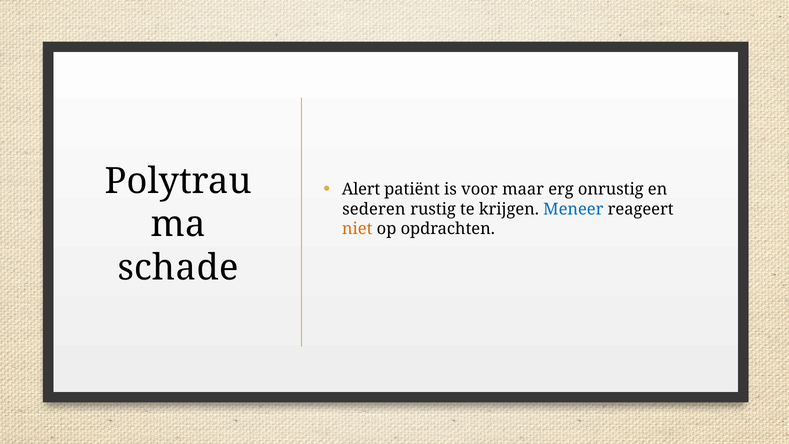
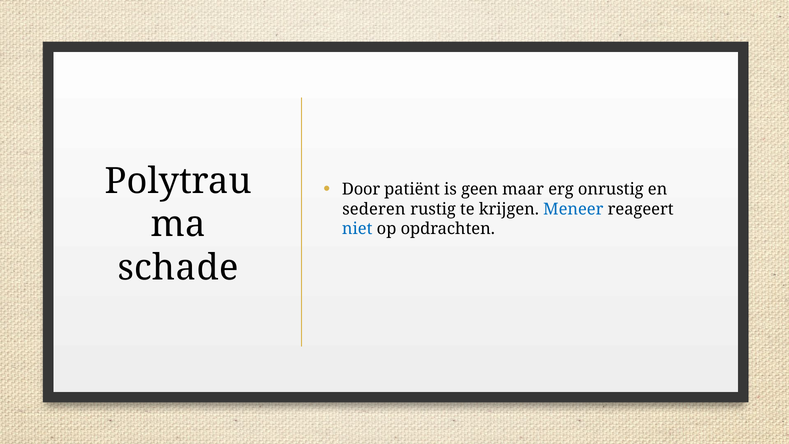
Alert: Alert -> Door (361, 189)
voor: voor -> geen (480, 189)
niet colour: orange -> blue (357, 229)
